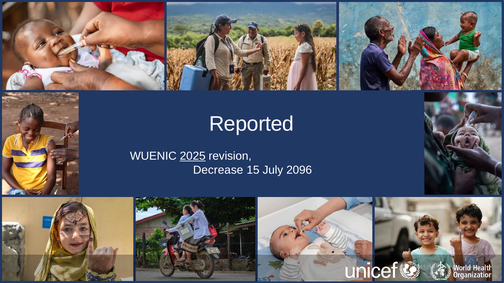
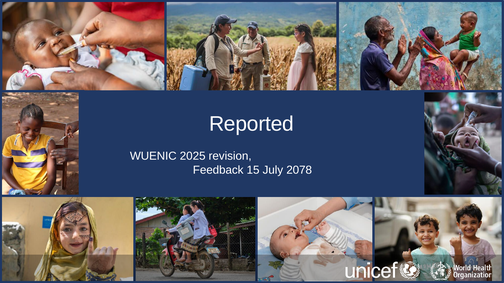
2025 underline: present -> none (193, 156)
Decrease: Decrease -> Feedback (218, 170)
2096: 2096 -> 2078 (299, 170)
